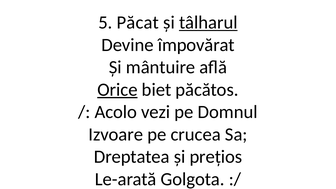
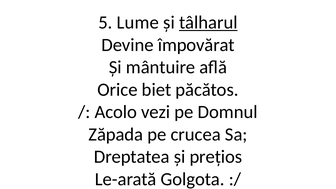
Păcat: Păcat -> Lume (138, 22)
Orice underline: present -> none (117, 90)
Izvoare: Izvoare -> Zăpada (116, 134)
